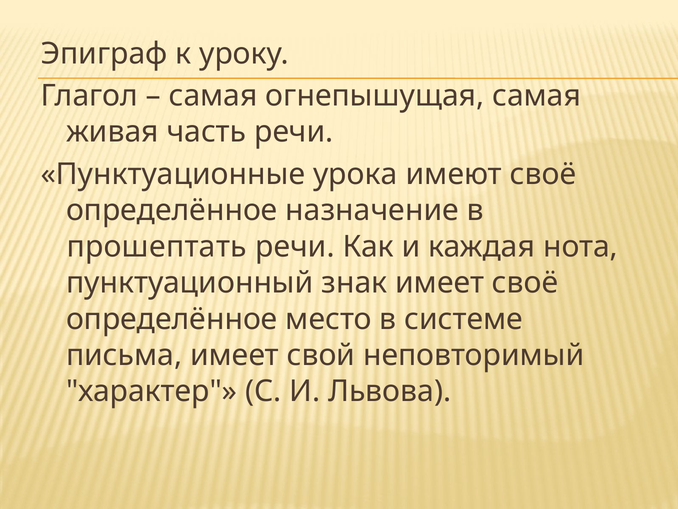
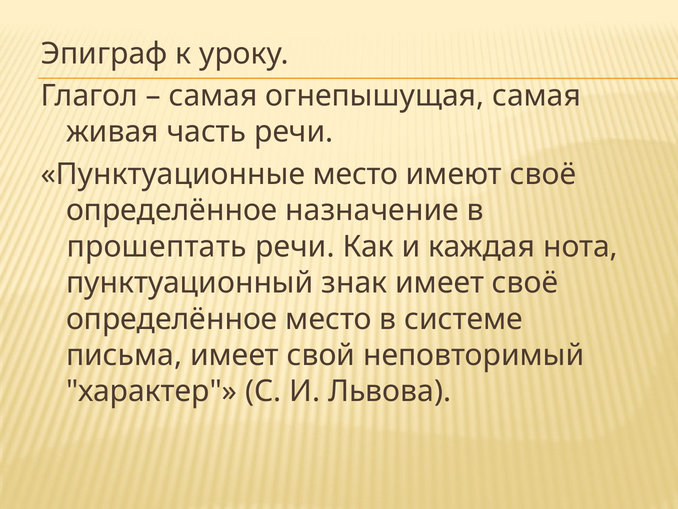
Пунктуационные урока: урока -> место (356, 174)
